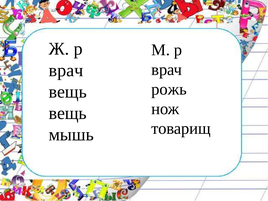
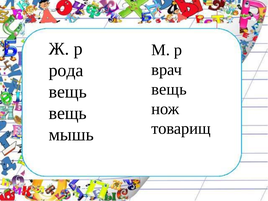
врач: врач -> рода (66, 70)
рожь: рожь -> вещь (169, 89)
